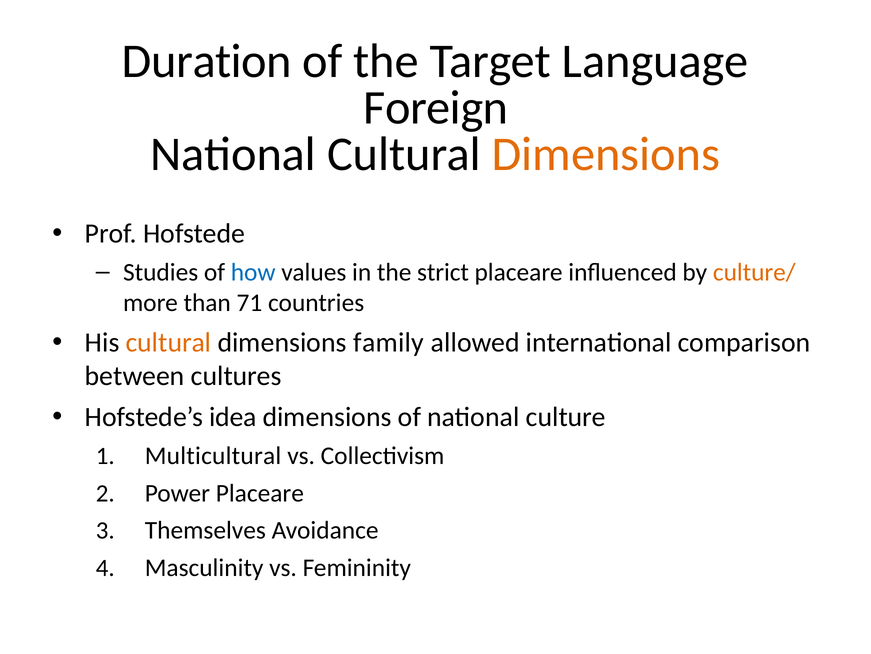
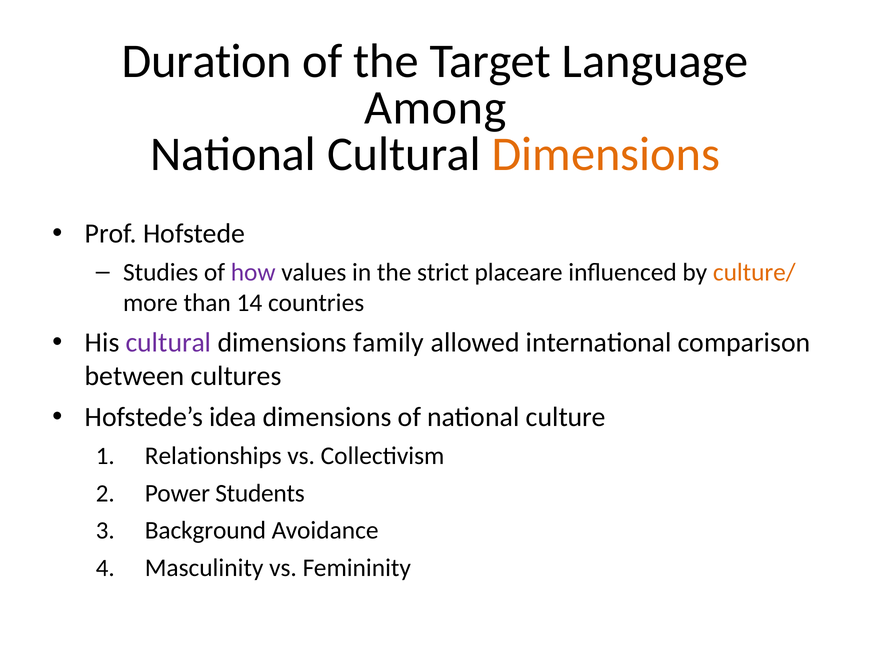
Foreign: Foreign -> Among (435, 107)
how colour: blue -> purple (253, 272)
71: 71 -> 14 (249, 302)
cultural colour: orange -> purple (169, 342)
Multicultural: Multicultural -> Relationships (213, 455)
Power Placeare: Placeare -> Students (260, 493)
Themselves: Themselves -> Background (205, 530)
